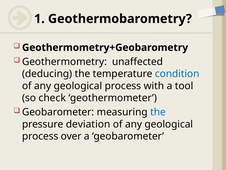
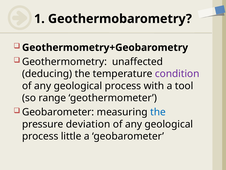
condition colour: blue -> purple (177, 74)
check: check -> range (52, 98)
over: over -> little (71, 136)
